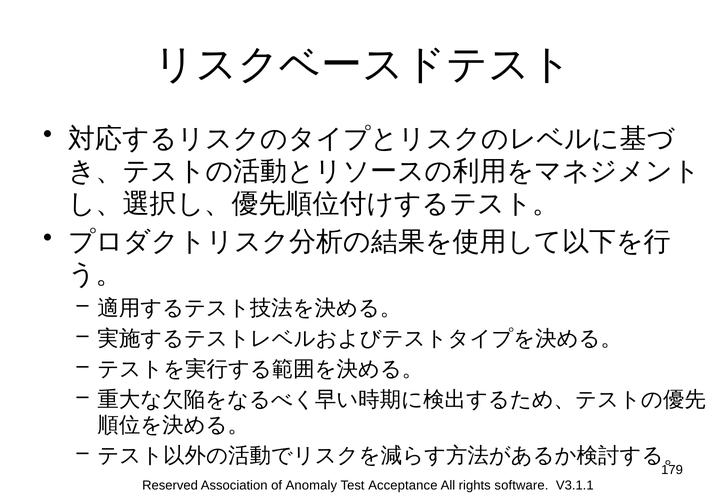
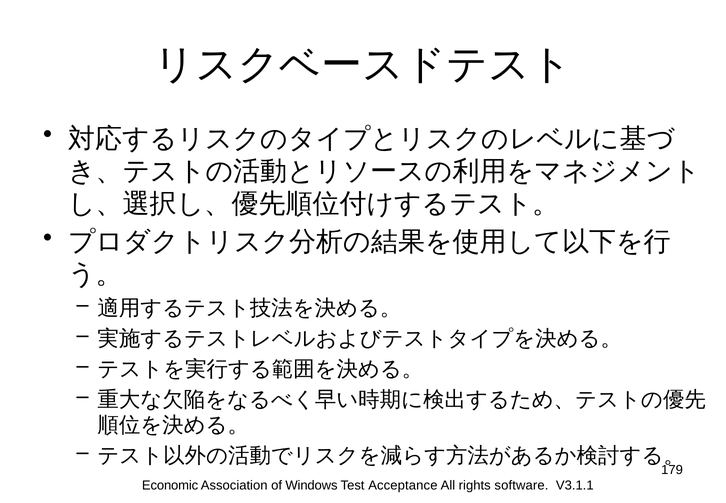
Reserved: Reserved -> Economic (170, 485)
Anomaly: Anomaly -> Windows (311, 485)
